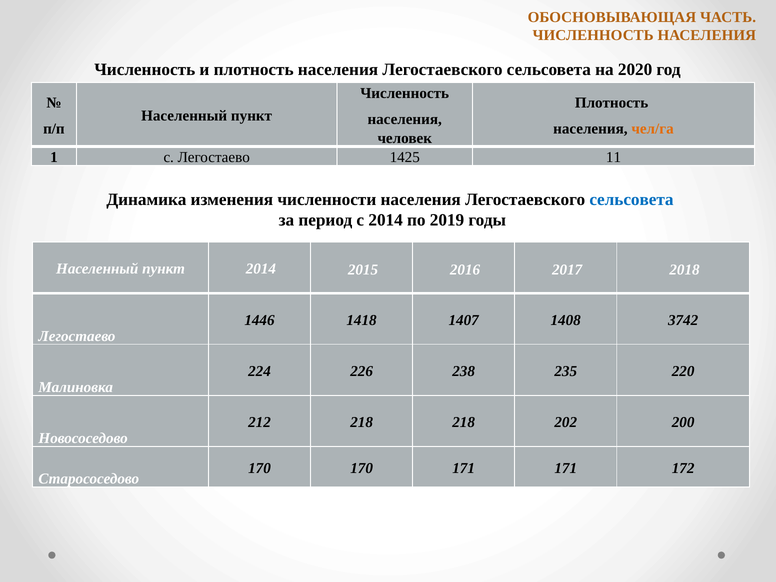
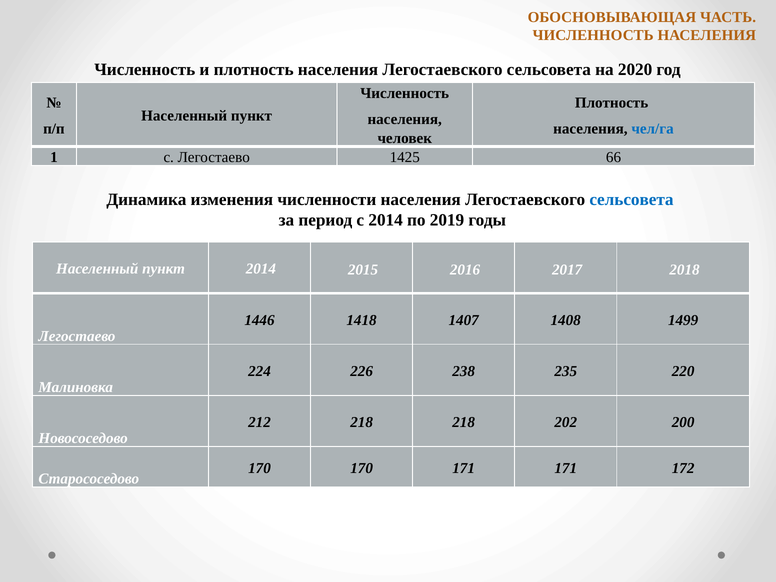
чел/га colour: orange -> blue (653, 129)
11: 11 -> 66 (614, 157)
3742: 3742 -> 1499 (683, 320)
